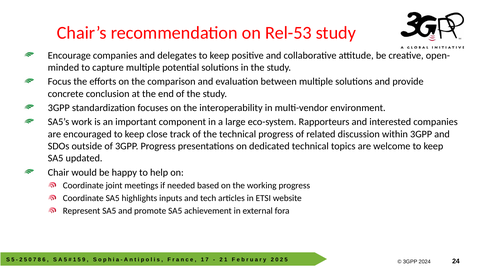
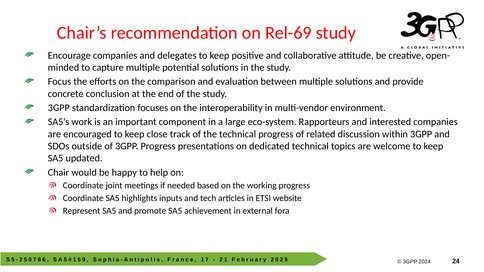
Rel-53: Rel-53 -> Rel-69 (288, 33)
